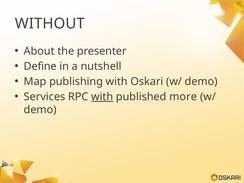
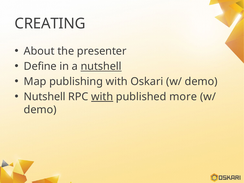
WITHOUT: WITHOUT -> CREATING (50, 24)
nutshell underline: none -> present (101, 66)
Services: Services -> Nutshell (45, 97)
